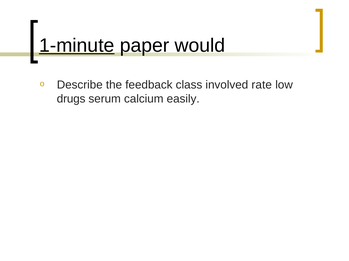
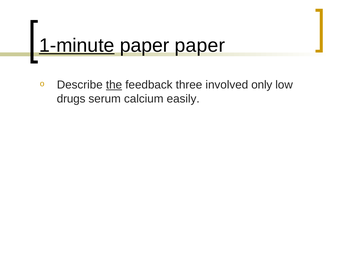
paper would: would -> paper (200, 46)
the underline: none -> present (114, 85)
class: class -> three (189, 85)
rate: rate -> only (262, 85)
